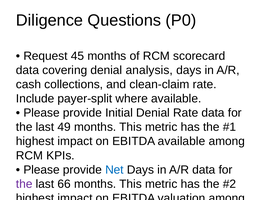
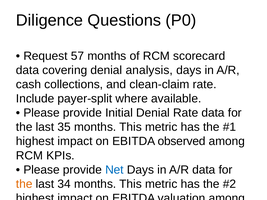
45: 45 -> 57 (78, 56)
49: 49 -> 35 (64, 127)
EBITDA available: available -> observed (182, 141)
the colour: purple -> orange (24, 184)
66: 66 -> 34 (64, 184)
